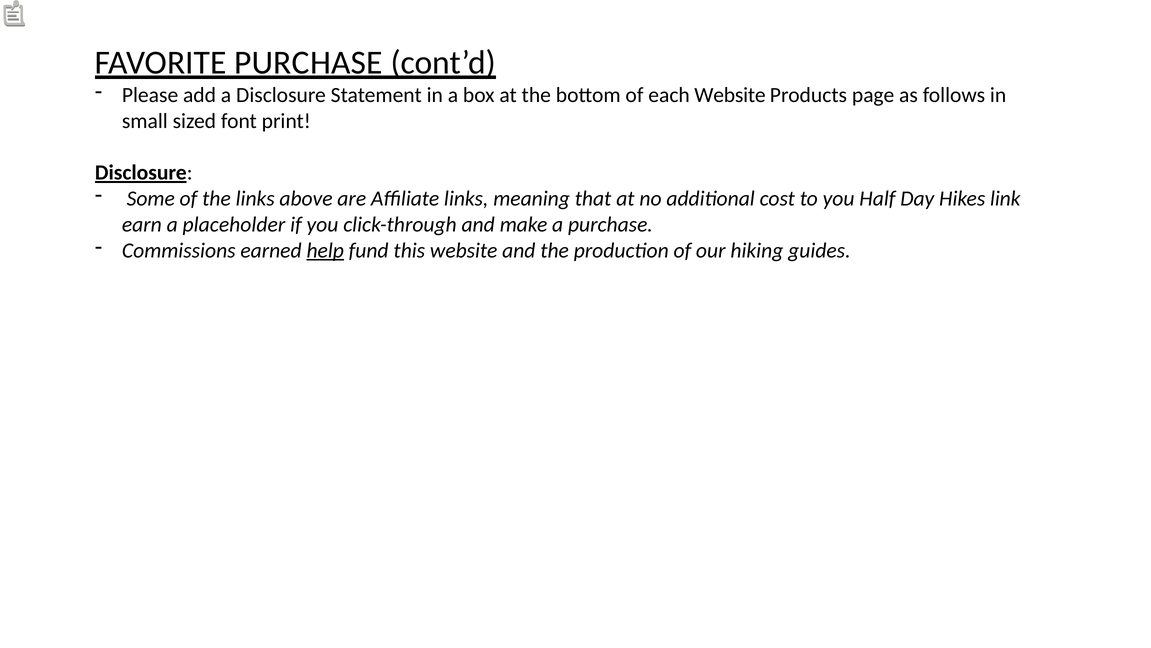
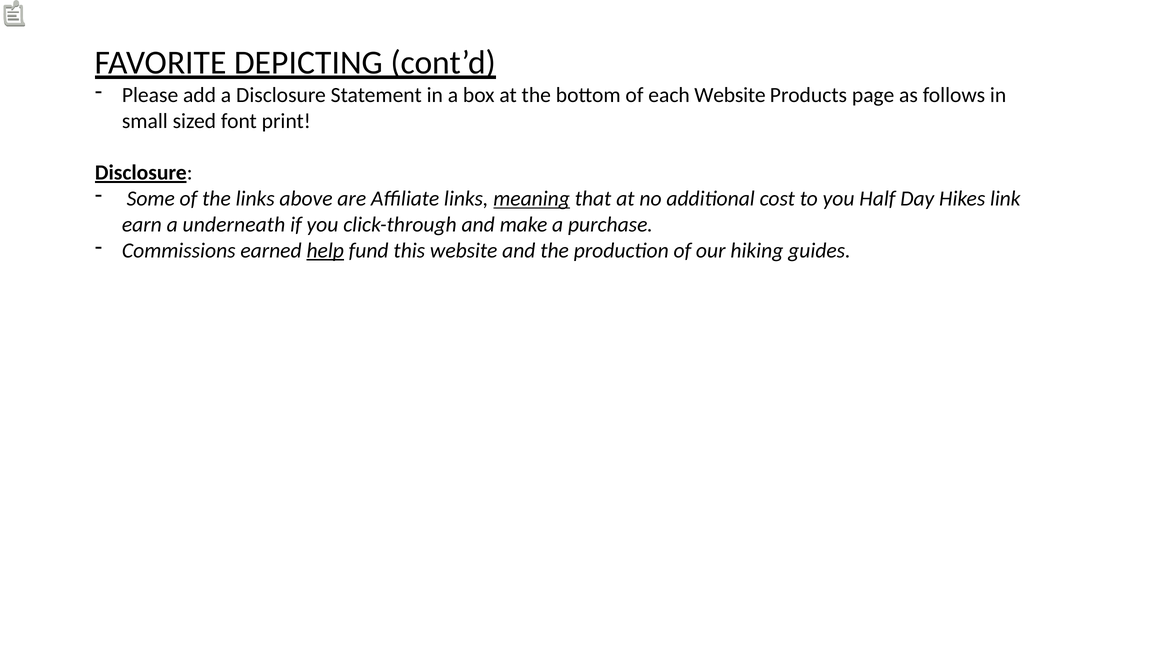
FAVORITE PURCHASE: PURCHASE -> DEPICTING (309, 63)
meaning underline: none -> present (532, 198)
placeholder: placeholder -> underneath (234, 224)
